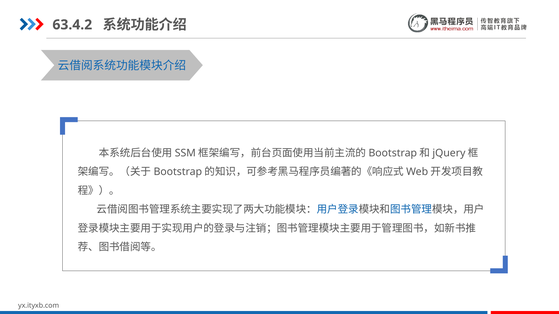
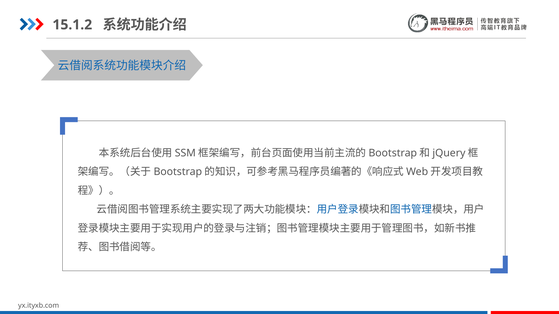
63.4.2: 63.4.2 -> 15.1.2 (72, 25)
